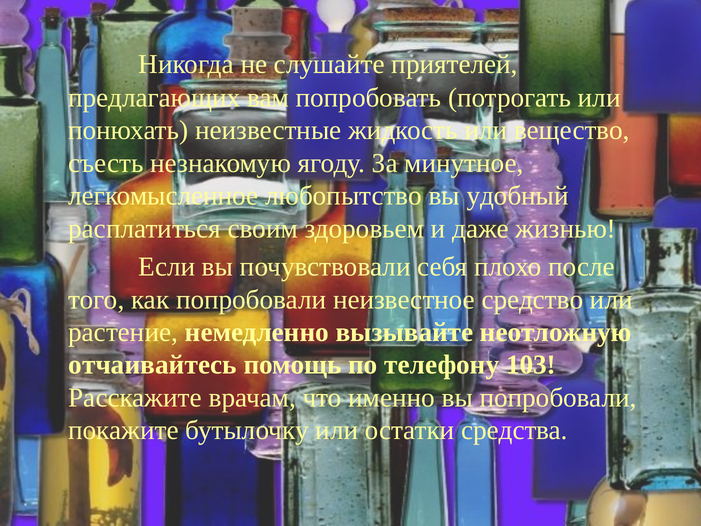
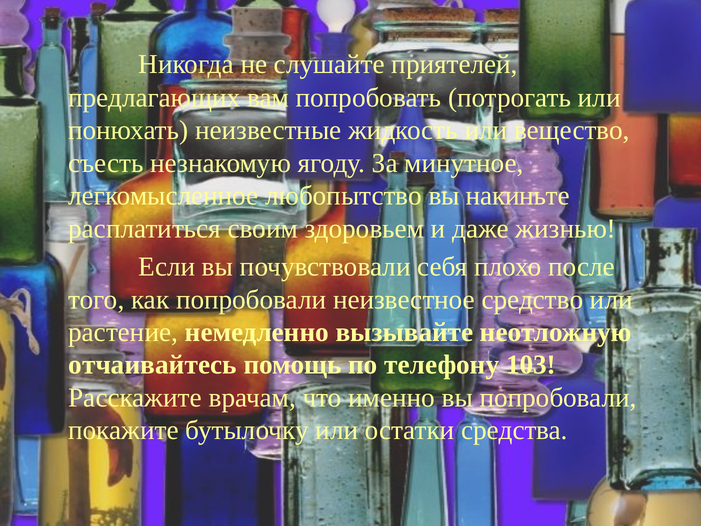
удобный: удобный -> накиньте (518, 196)
